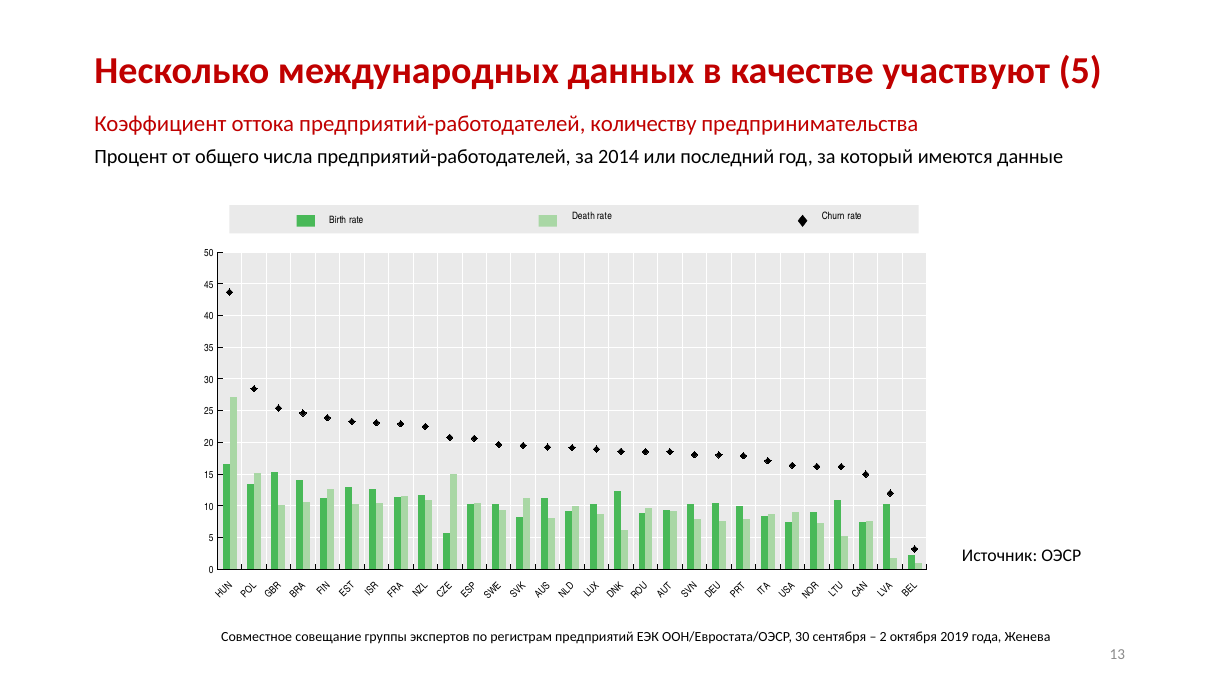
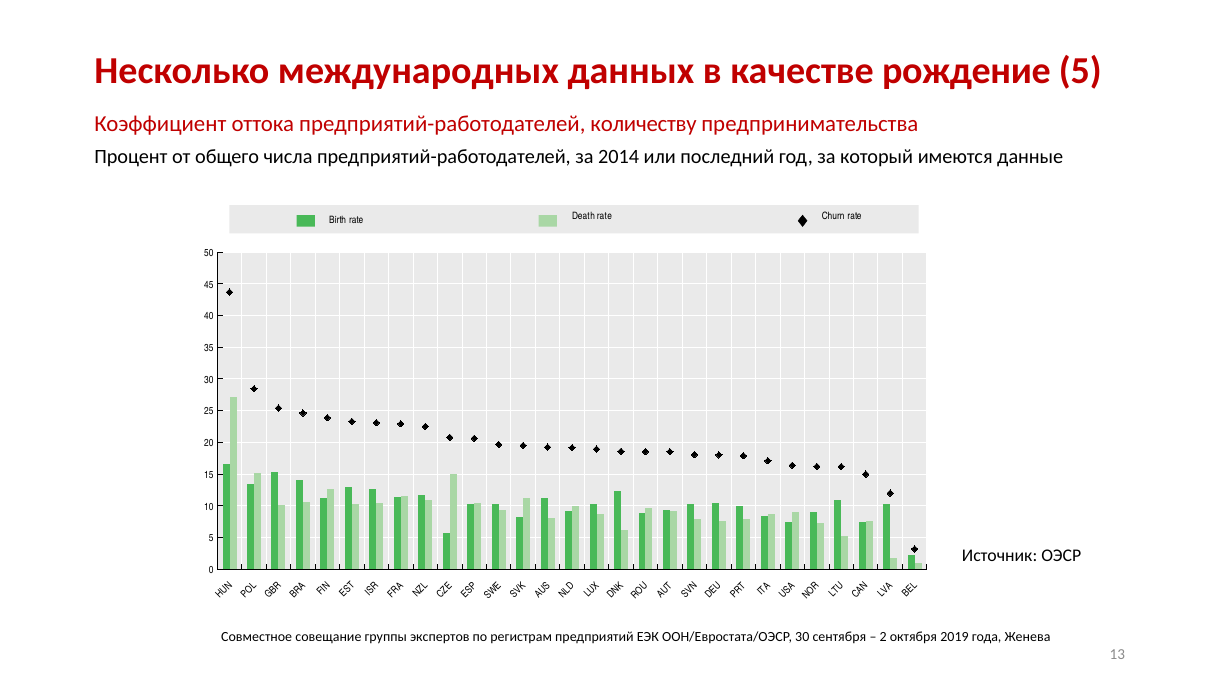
участвуют: участвуют -> рождение (966, 71)
